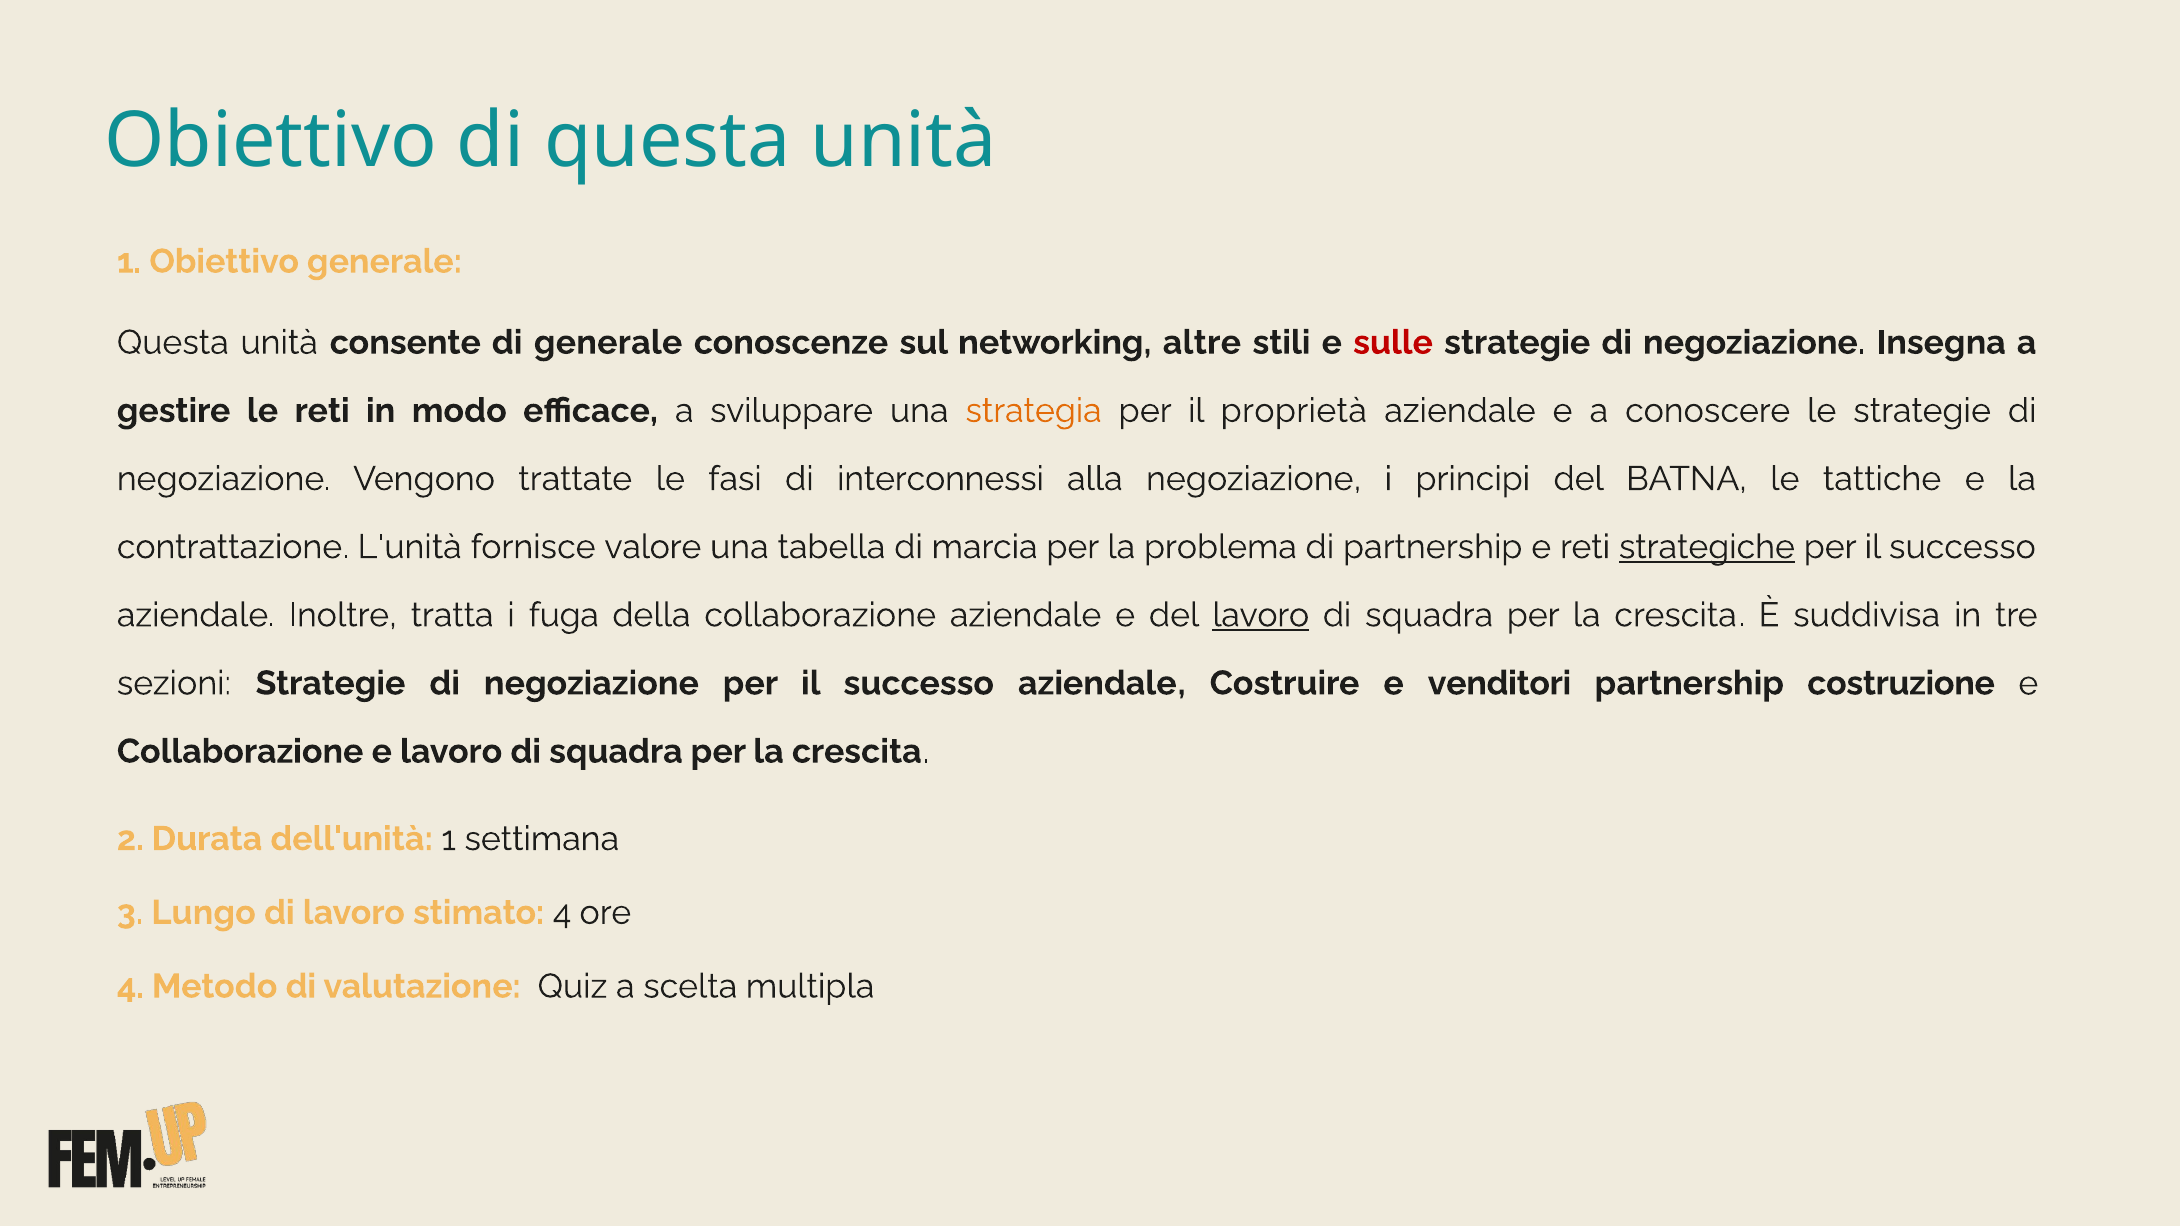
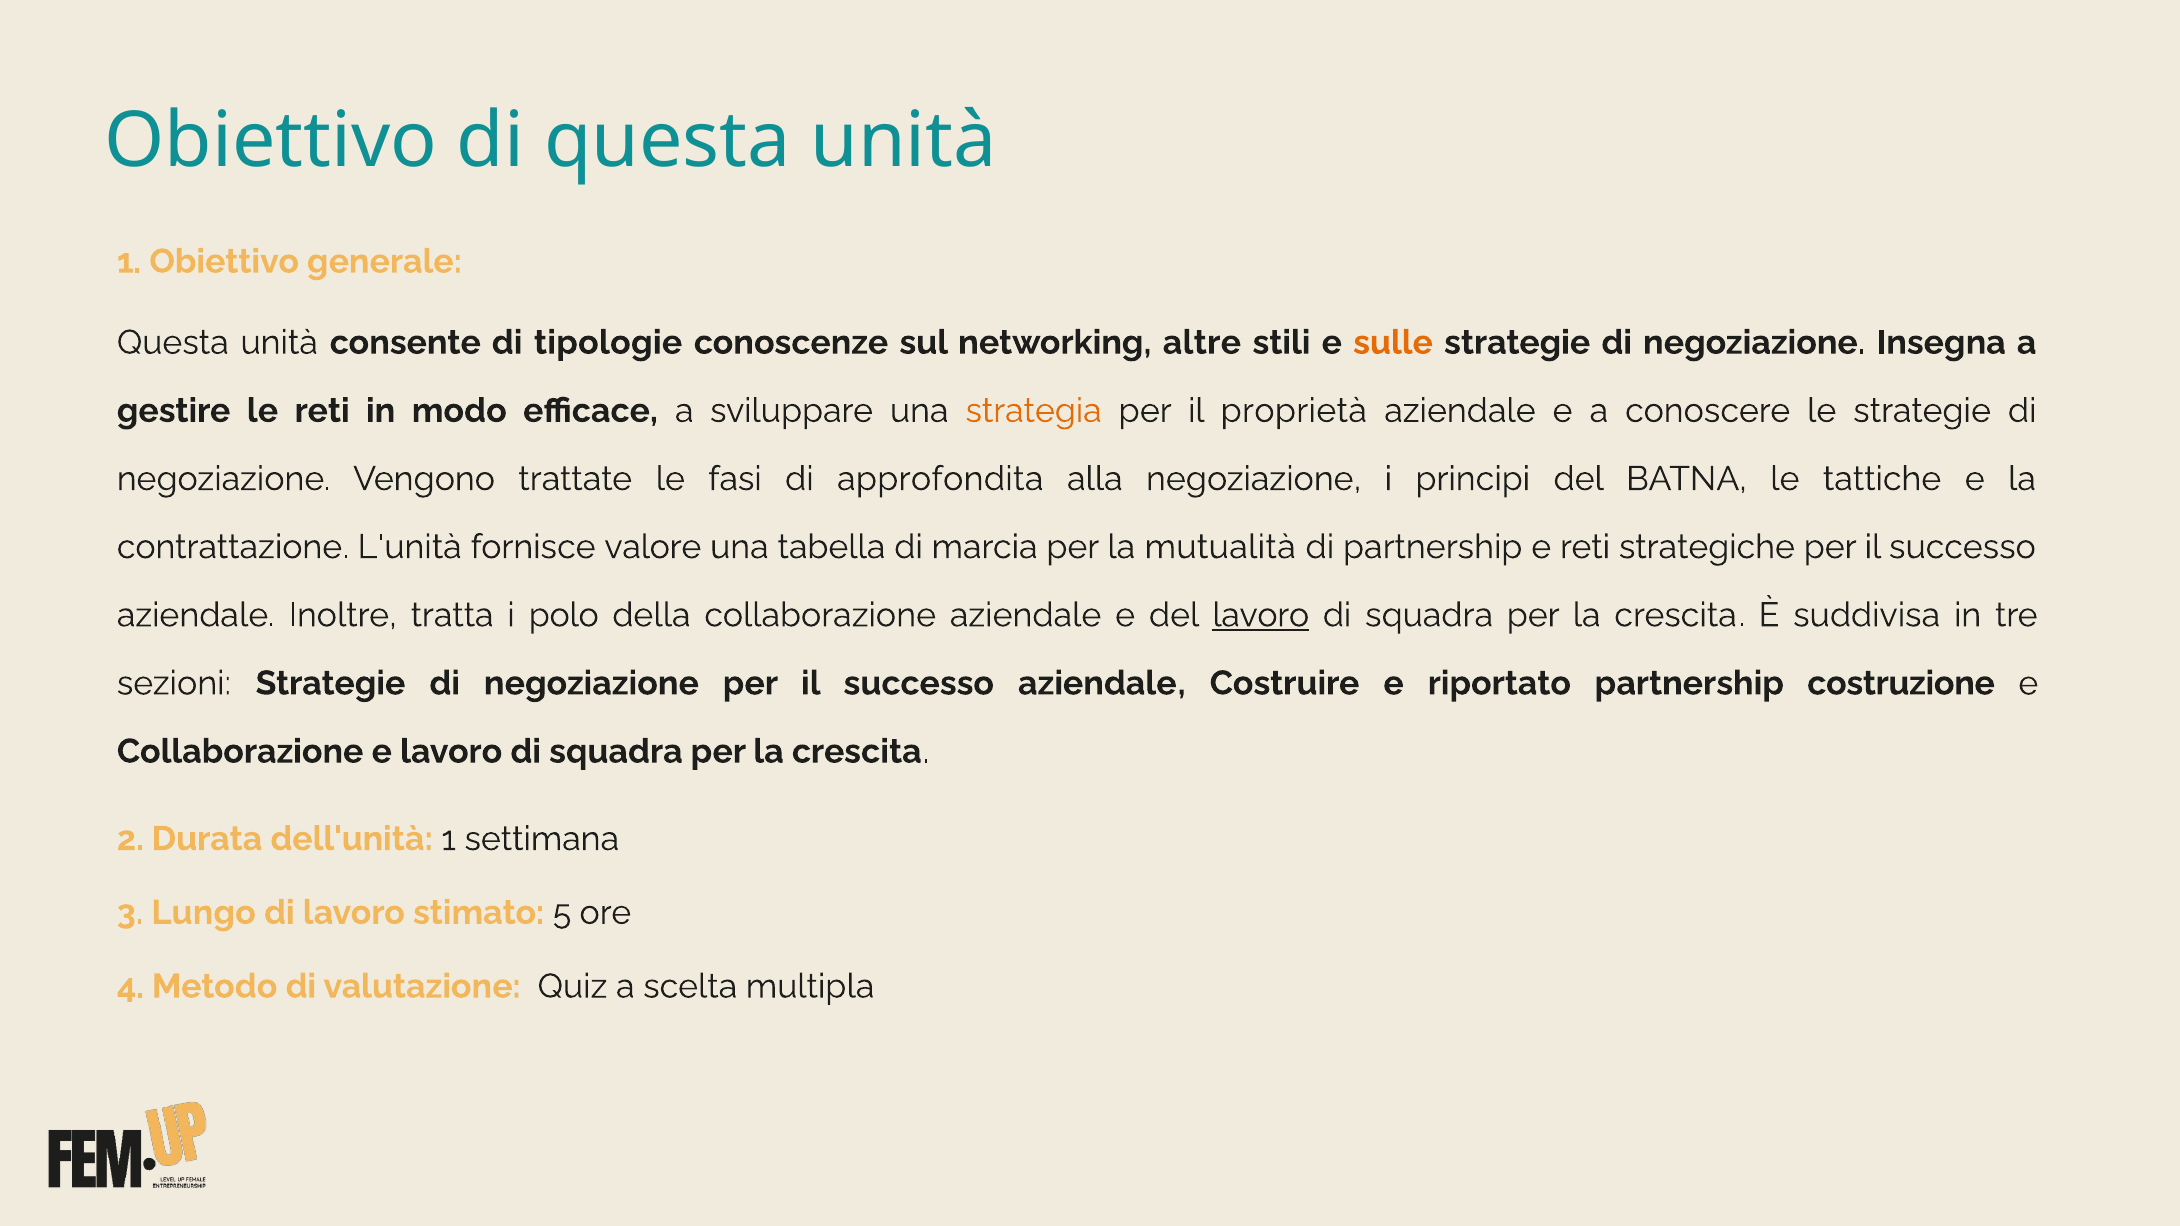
di generale: generale -> tipologie (608, 343)
sulle colour: red -> orange (1393, 343)
interconnessi: interconnessi -> approfondita (940, 479)
problema: problema -> mutualità (1220, 547)
strategiche underline: present -> none (1707, 547)
fuga: fuga -> polo (564, 615)
venditori: venditori -> riportato (1499, 683)
stimato 4: 4 -> 5 (562, 913)
